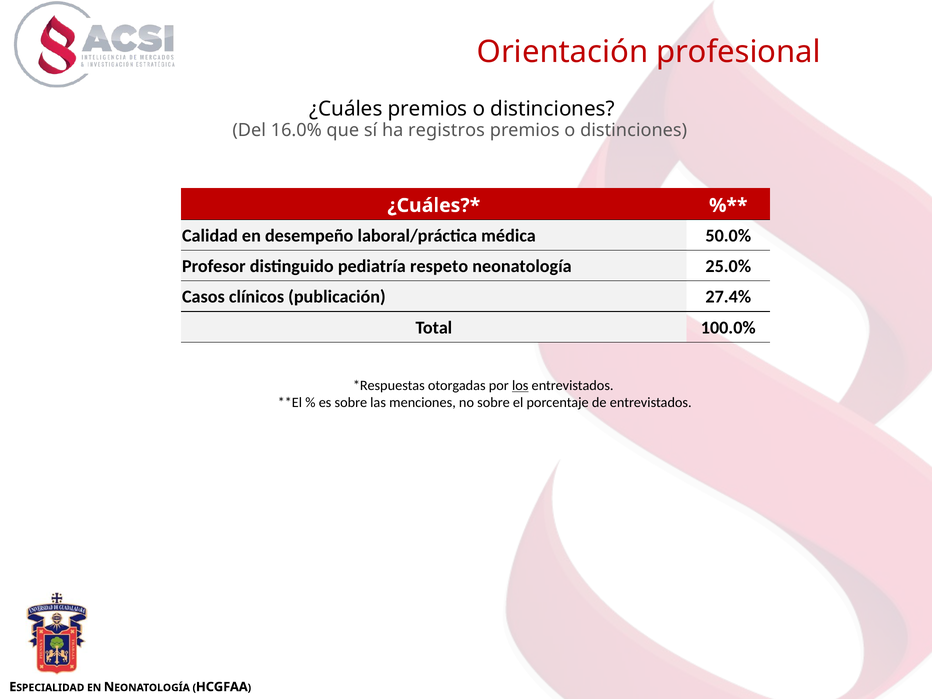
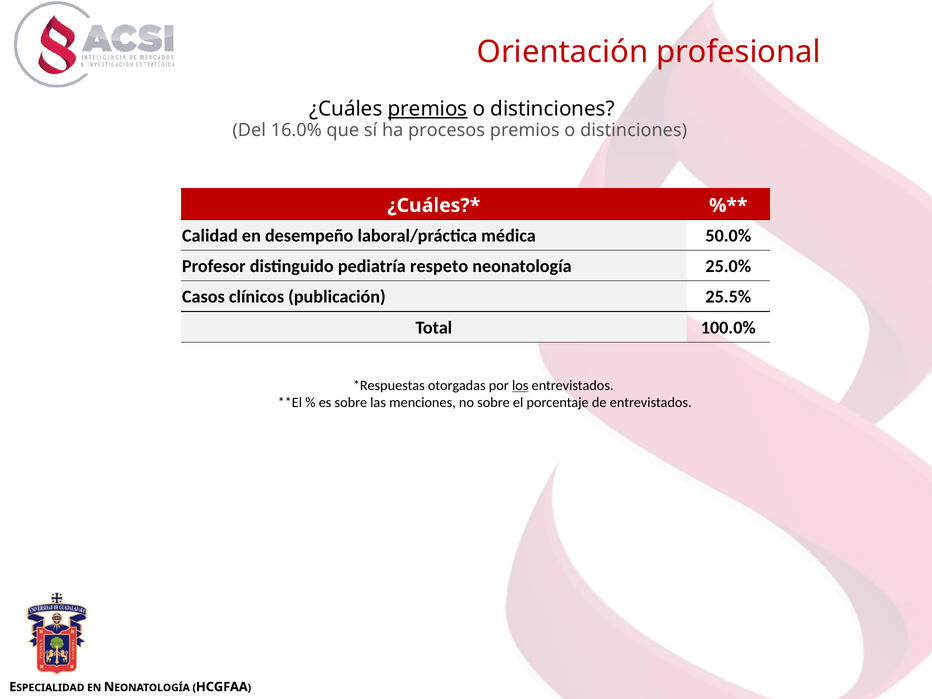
premios underline: none -> present (428, 109)
registros: registros -> procesos (447, 131)
27.4%: 27.4% -> 25.5% (728, 297)
